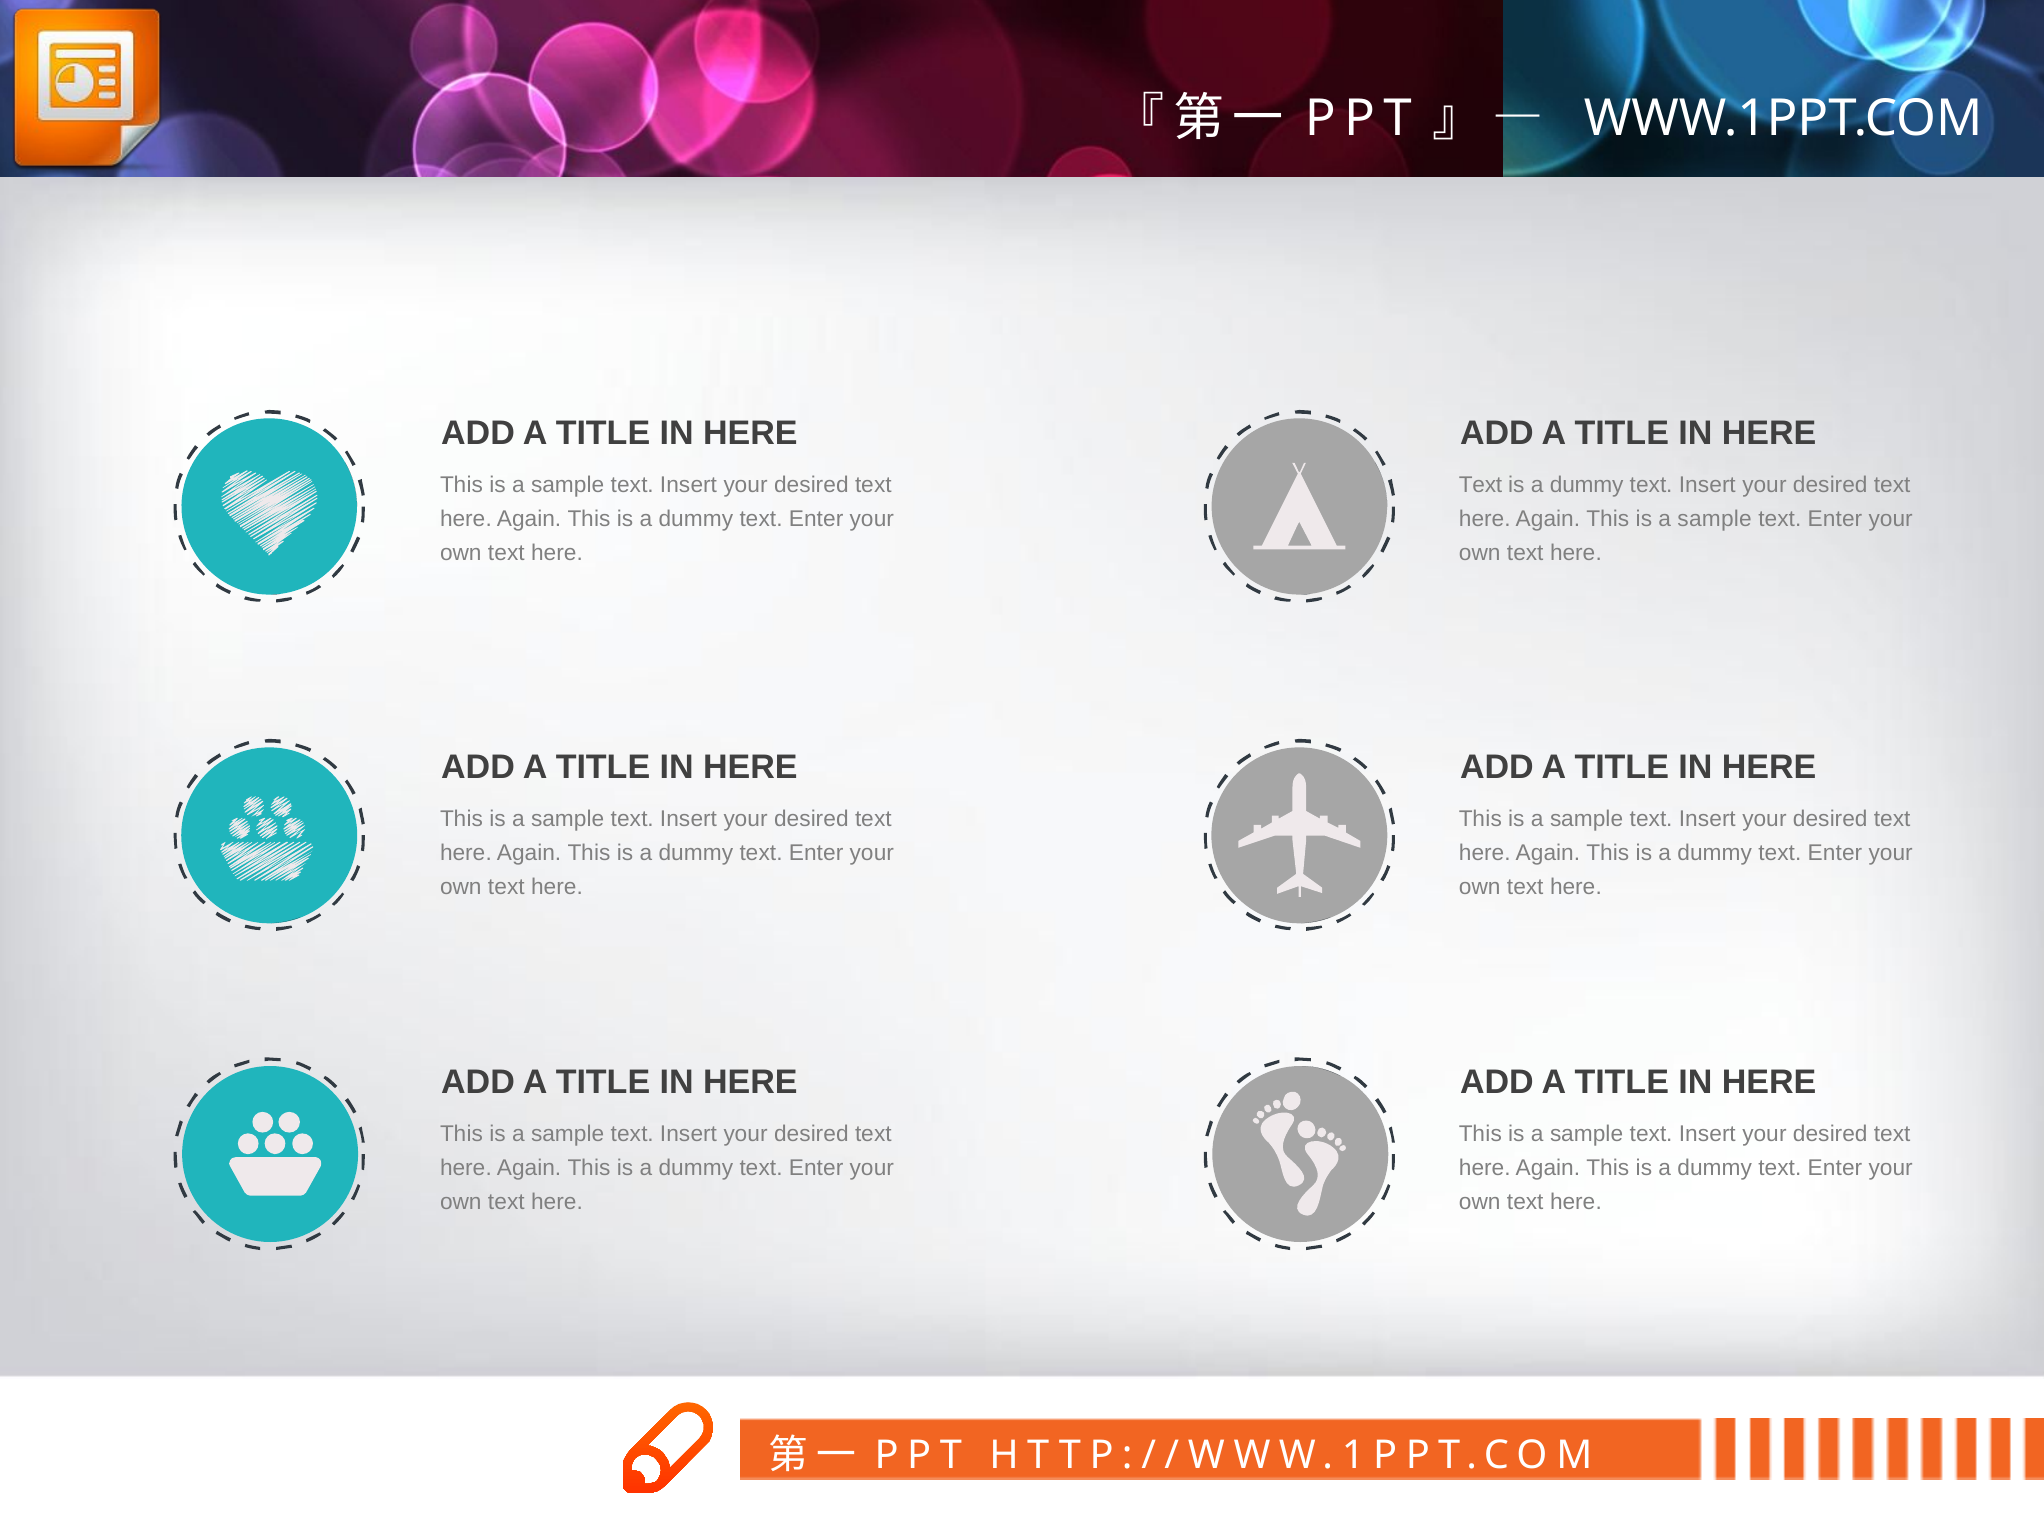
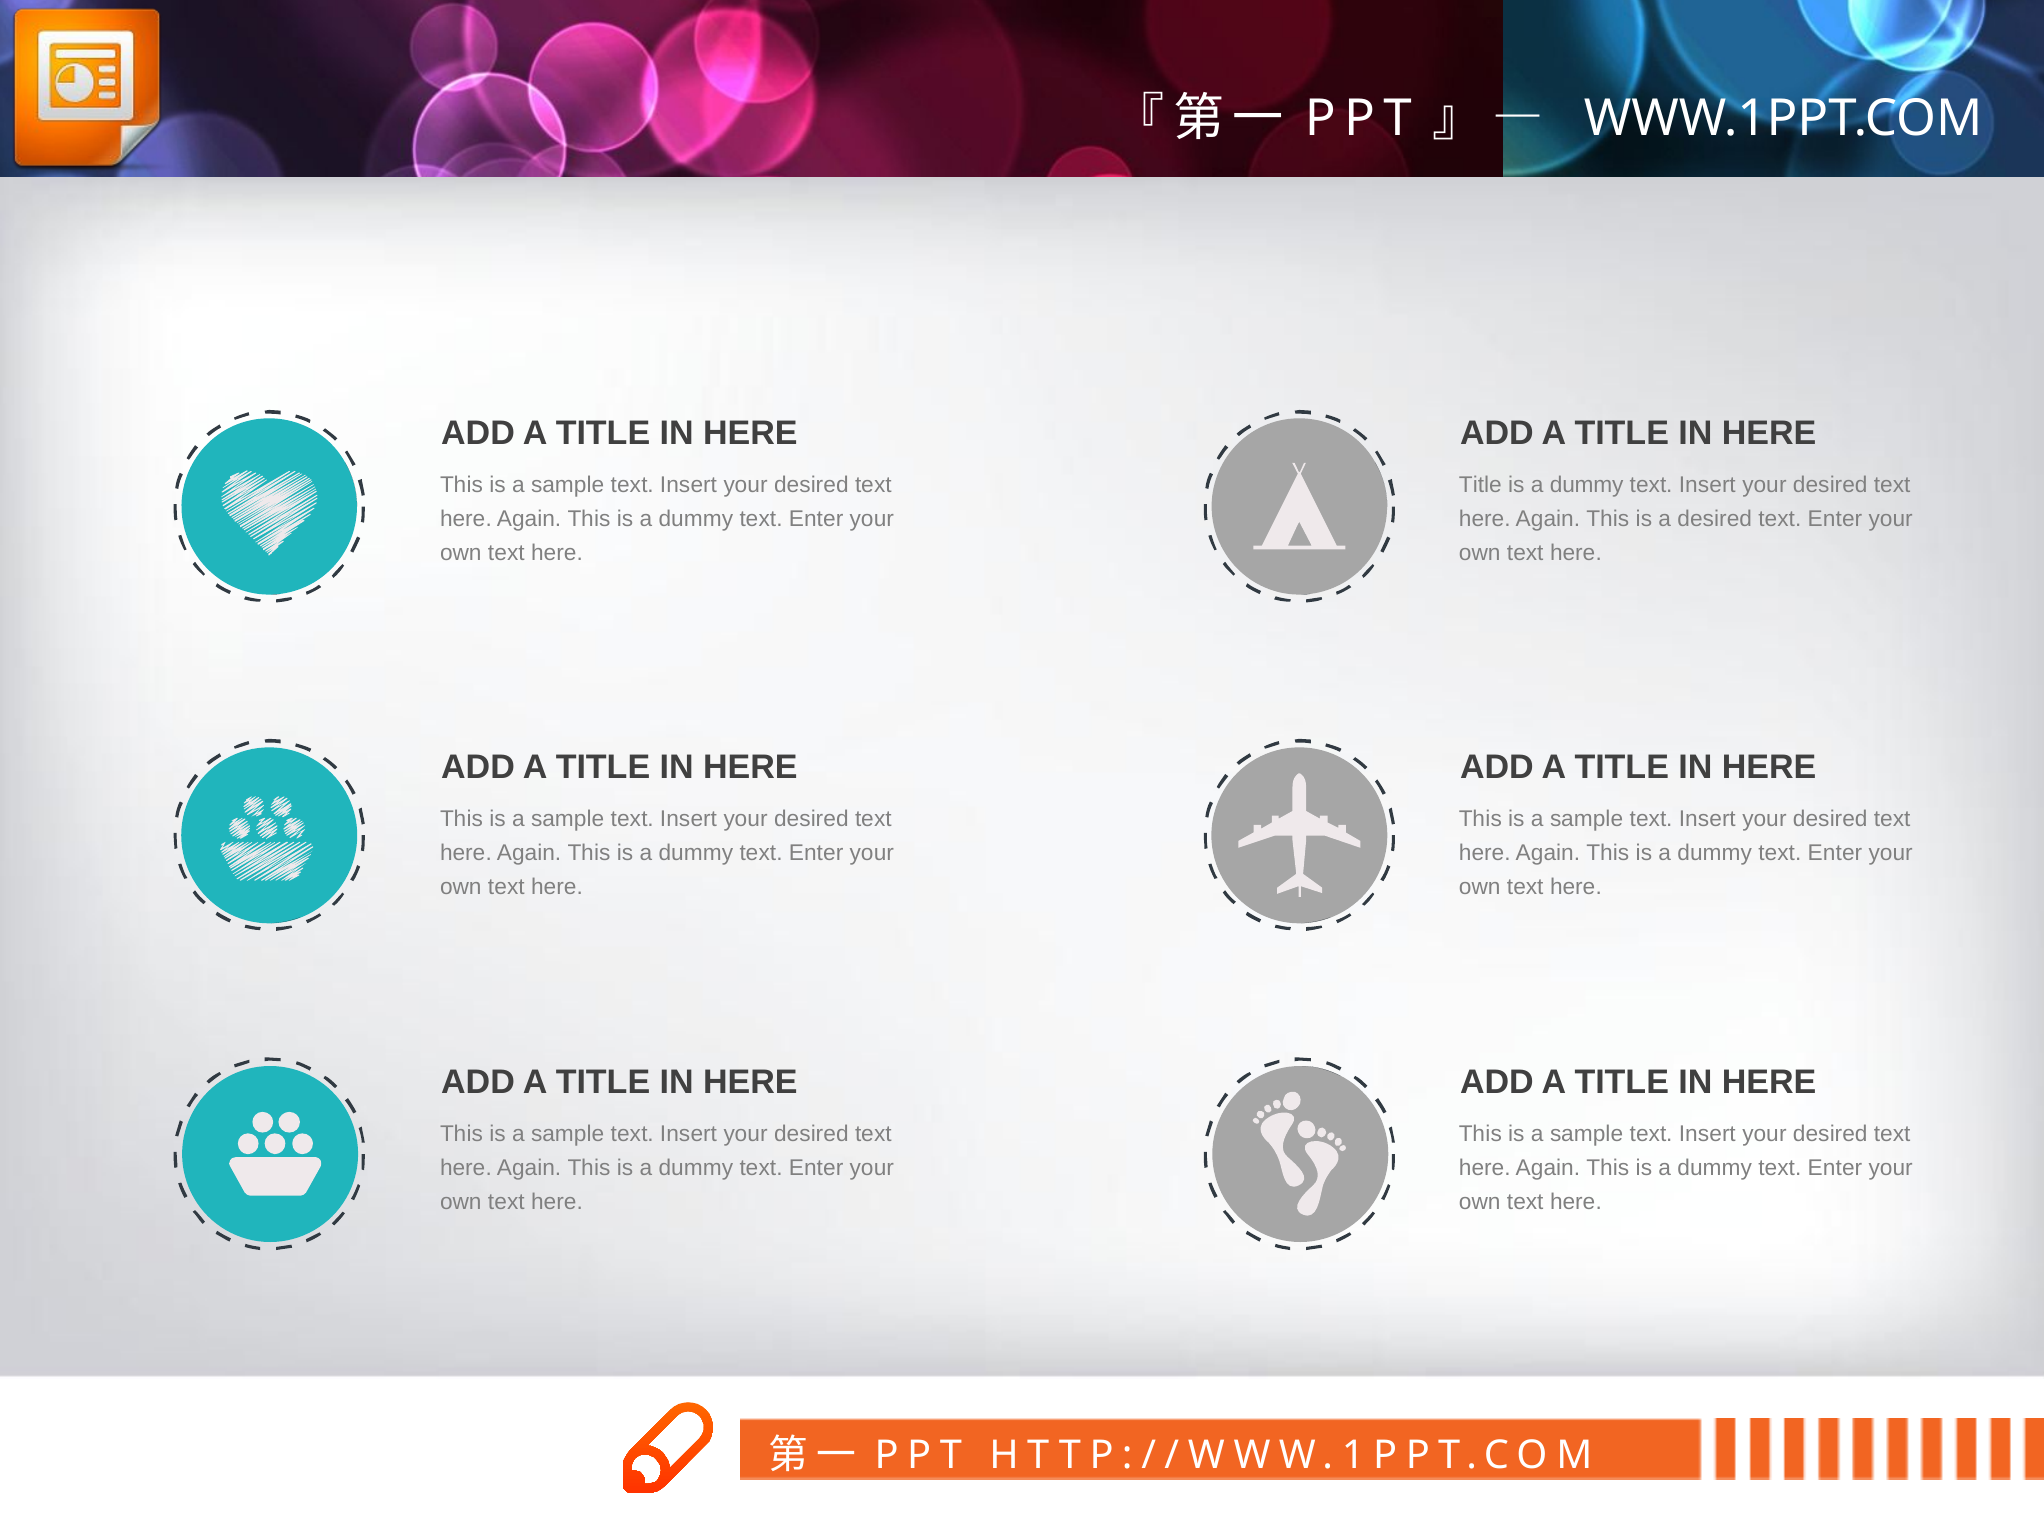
Text: Text -> Title (1480, 485)
sample: sample -> desired (1715, 519)
